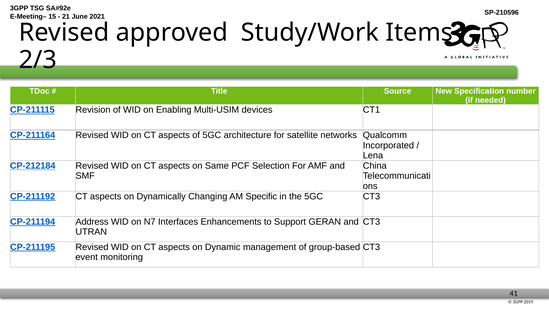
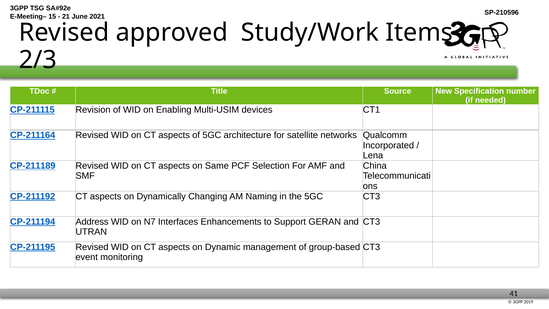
CP-212184: CP-212184 -> CP-211189 (33, 166)
Specific: Specific -> Naming (261, 196)
